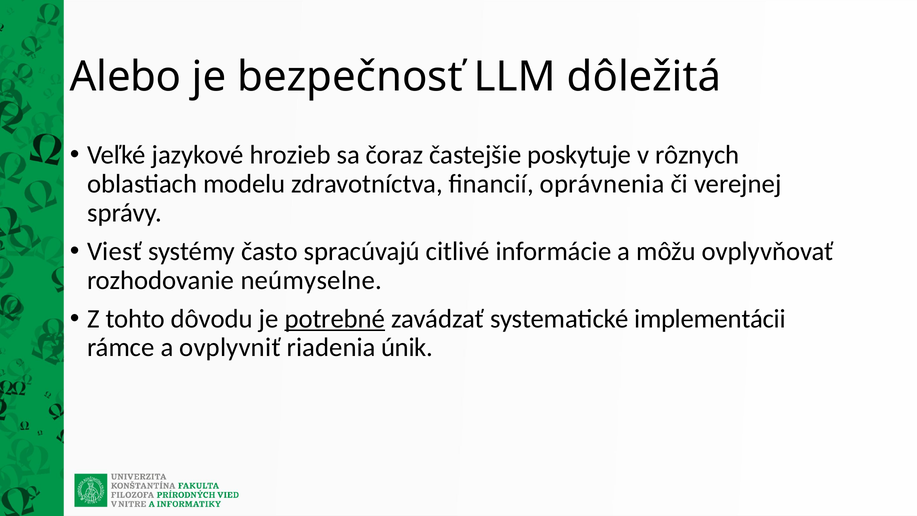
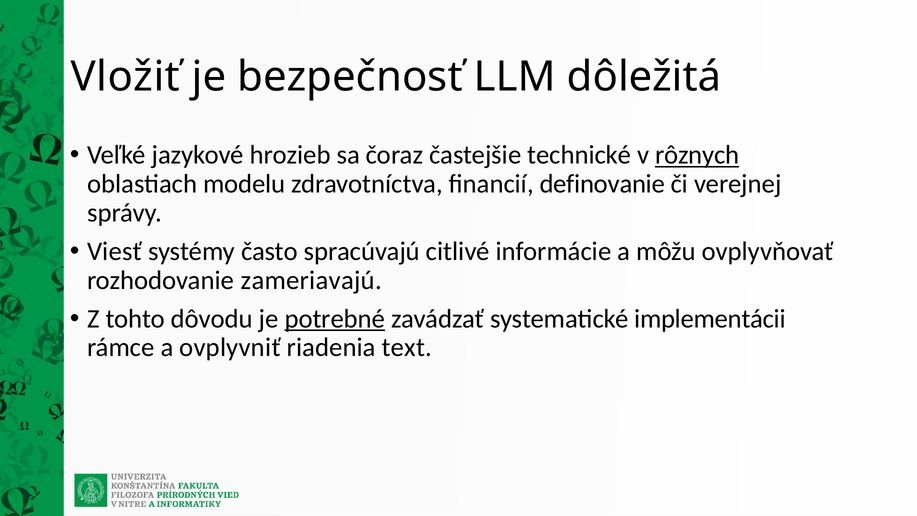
Alebo: Alebo -> Vložiť (125, 77)
poskytuje: poskytuje -> technické (579, 155)
rôznych underline: none -> present (697, 155)
oprávnenia: oprávnenia -> definovanie (602, 184)
neúmyselne: neúmyselne -> zameriavajú (311, 280)
únik: únik -> text (407, 347)
